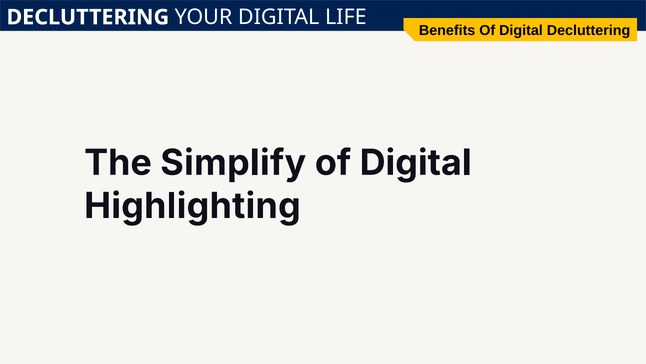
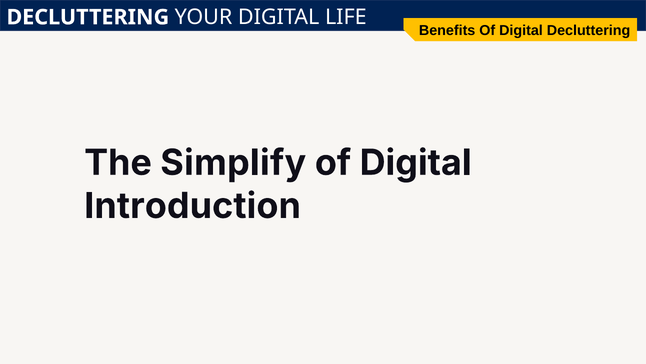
Highlighting: Highlighting -> Introduction (193, 206)
